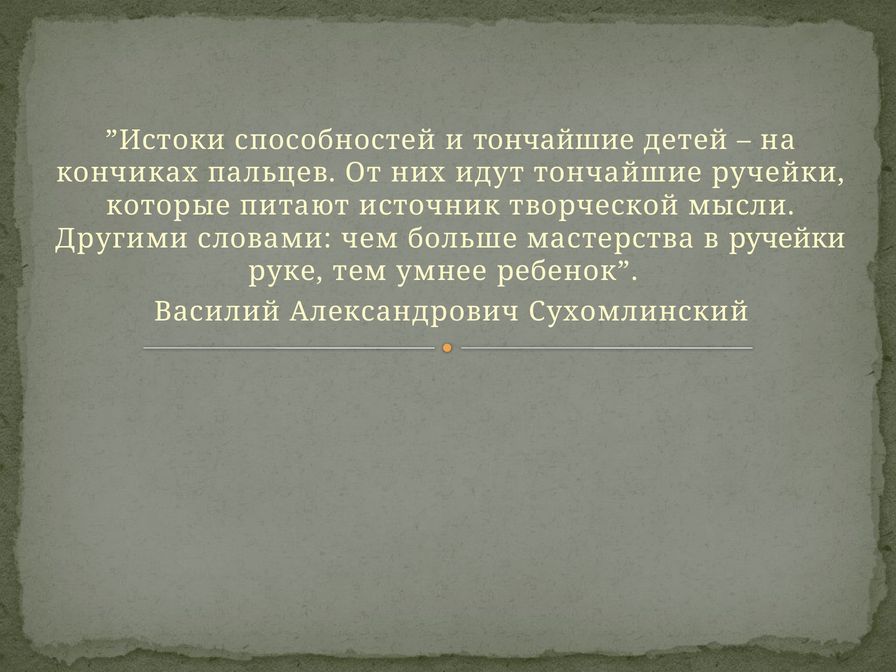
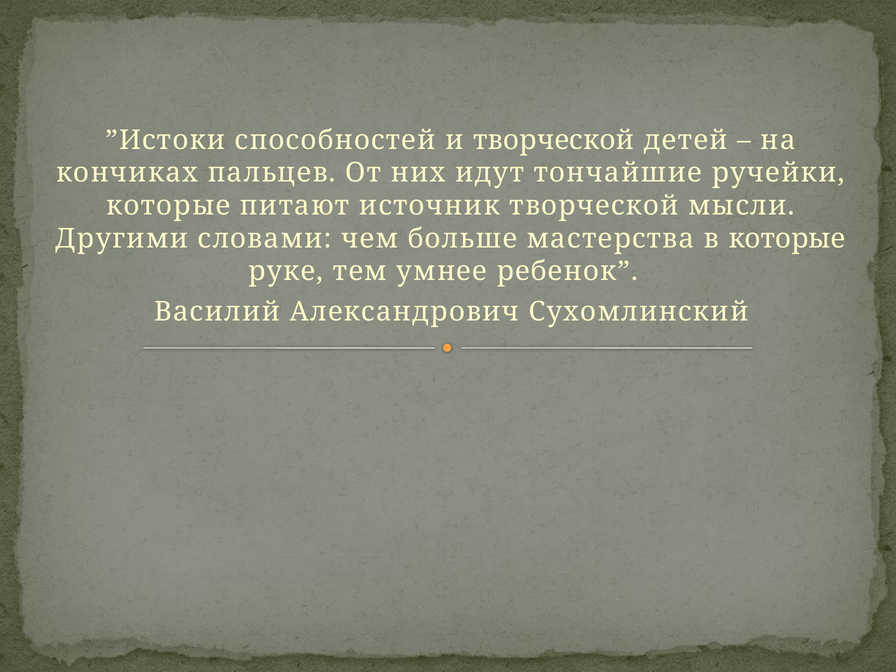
и тончайшие: тончайшие -> творческой (554, 140)
в ручейки: ручейки -> которые (787, 239)
